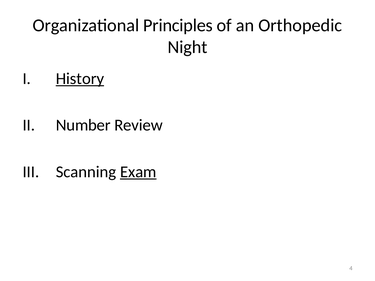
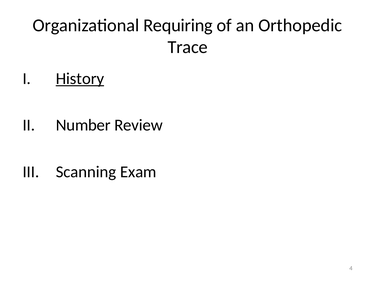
Principles: Principles -> Requiring (178, 25)
Night: Night -> Trace (188, 47)
Exam underline: present -> none (138, 172)
